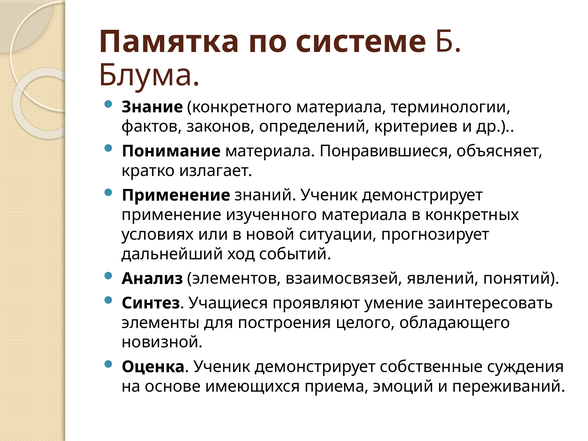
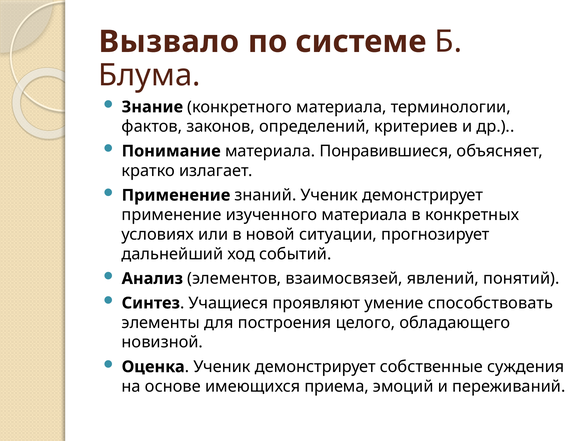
Памятка: Памятка -> Вызвало (169, 42)
заинтересовать: заинтересовать -> способствовать (490, 303)
